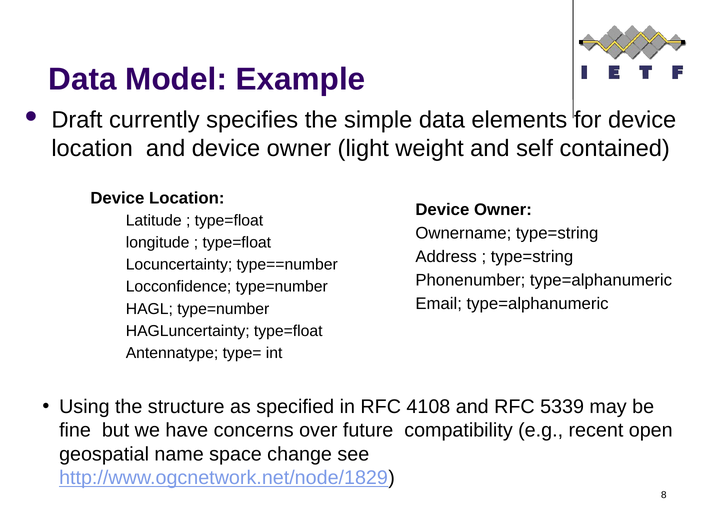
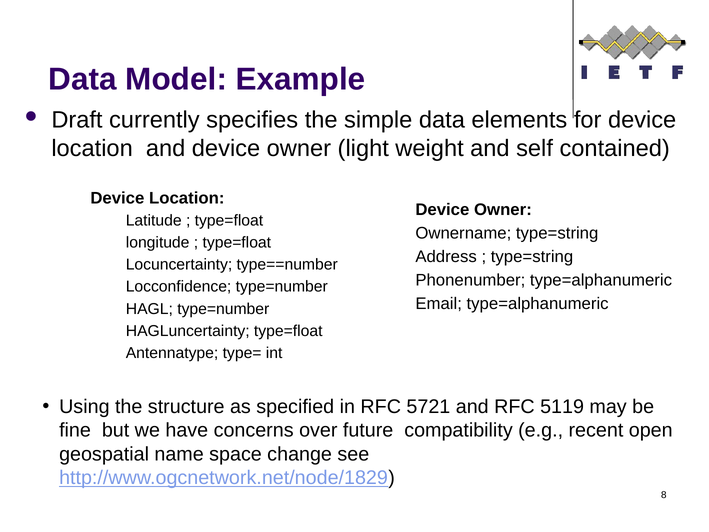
4108: 4108 -> 5721 (428, 407)
5339: 5339 -> 5119 (562, 407)
